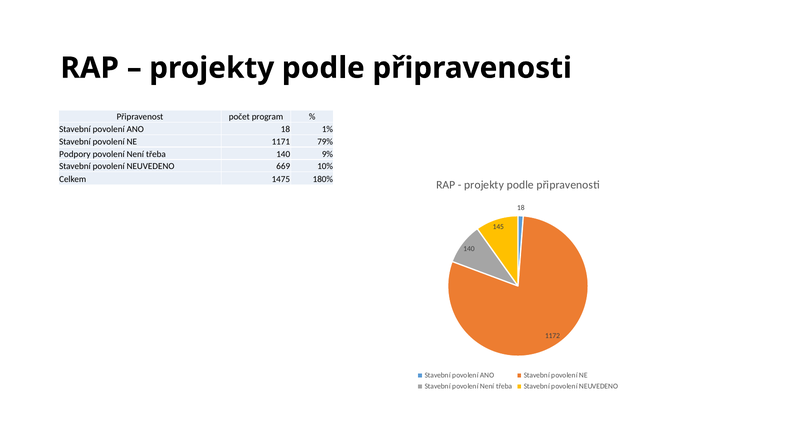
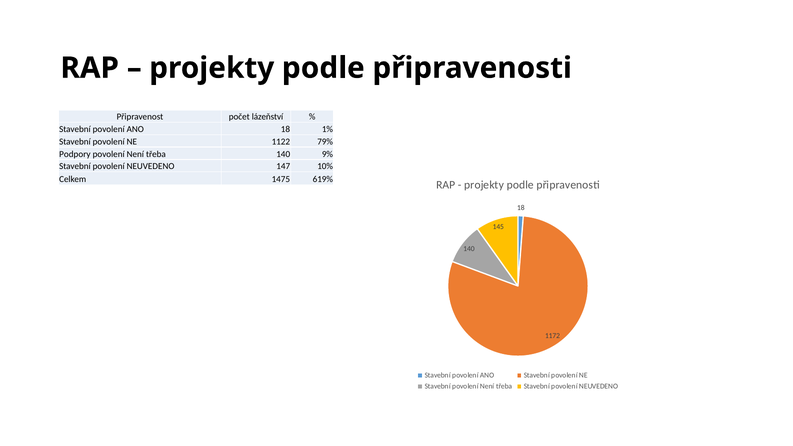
program: program -> lázeňství (267, 117)
1171: 1171 -> 1122 (281, 142)
669: 669 -> 147 (283, 166)
180%: 180% -> 619% (323, 179)
